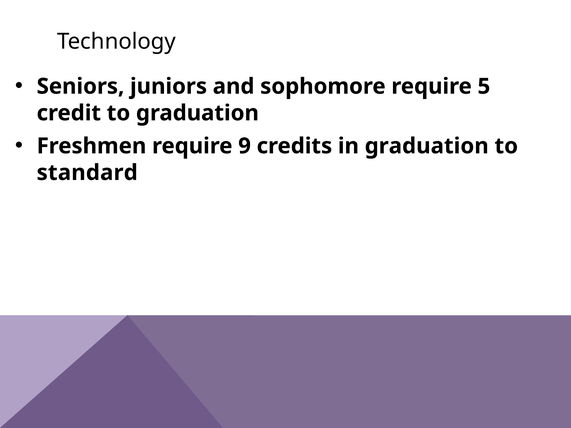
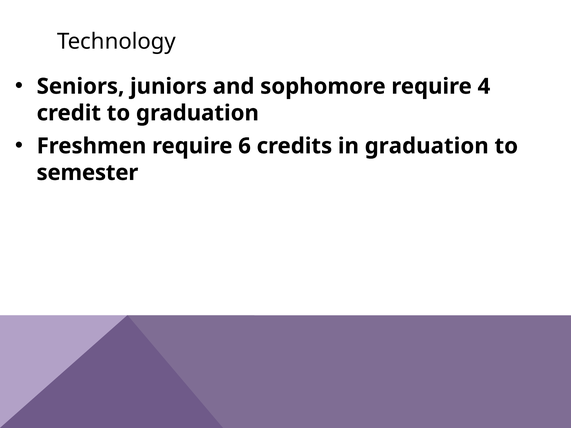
5: 5 -> 4 (484, 86)
9: 9 -> 6 (245, 146)
standard: standard -> semester (87, 173)
